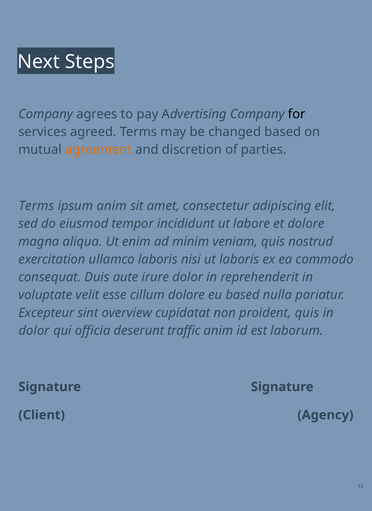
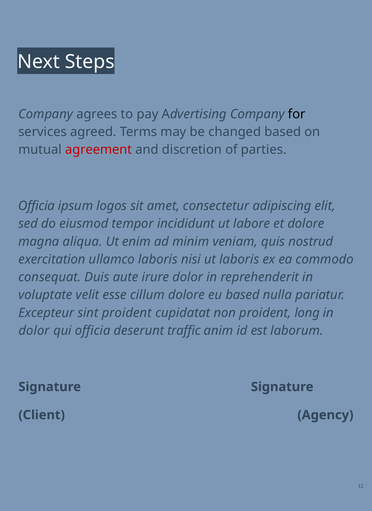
agreement colour: orange -> red (99, 150)
Terms: Terms -> Officia (36, 206)
ipsum anim: anim -> logos (112, 206)
sint overview: overview -> proident (127, 313)
proident quis: quis -> long (307, 313)
